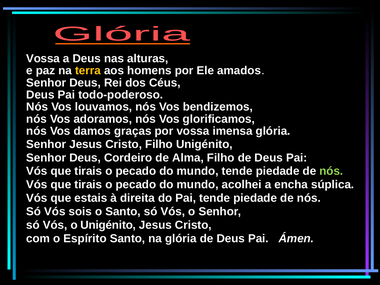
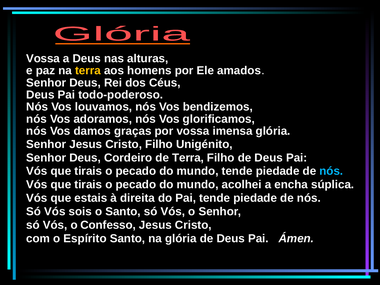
de Alma: Alma -> Terra (188, 158)
nós colour: light green -> light blue (331, 171)
o Unigénito: Unigénito -> Confesso (108, 225)
